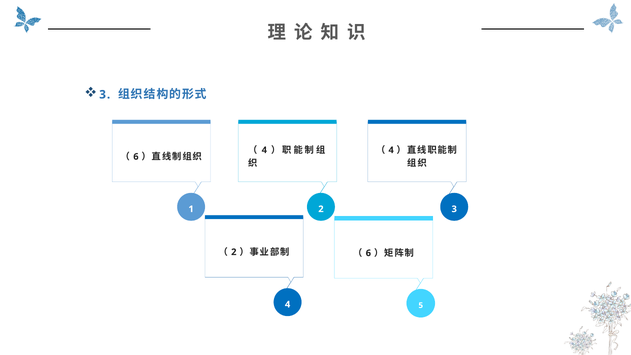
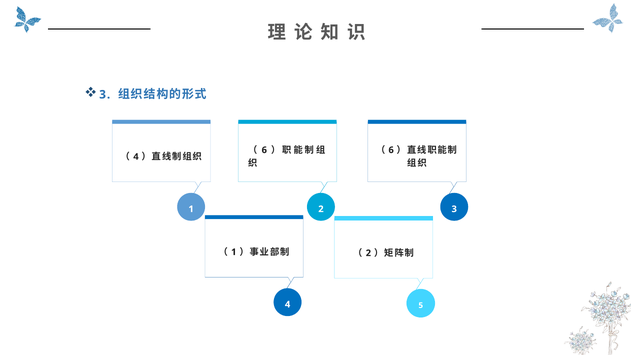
4: 4 -> 6 (264, 150)
4: 4 -> 6 (391, 150)
6: 6 -> 4 (136, 157)
2: 2 -> 1 (234, 252)
6: 6 -> 2 (368, 253)
